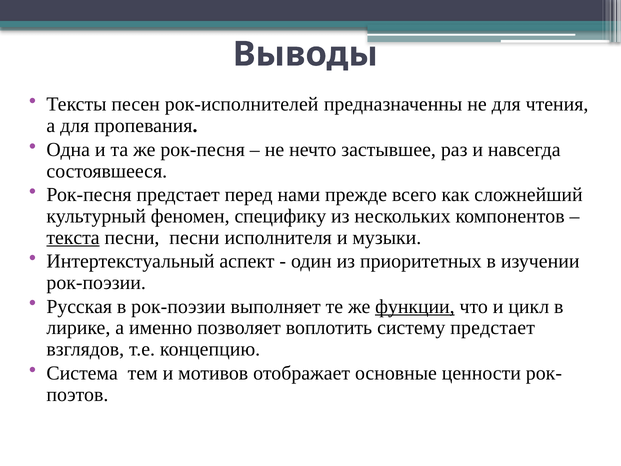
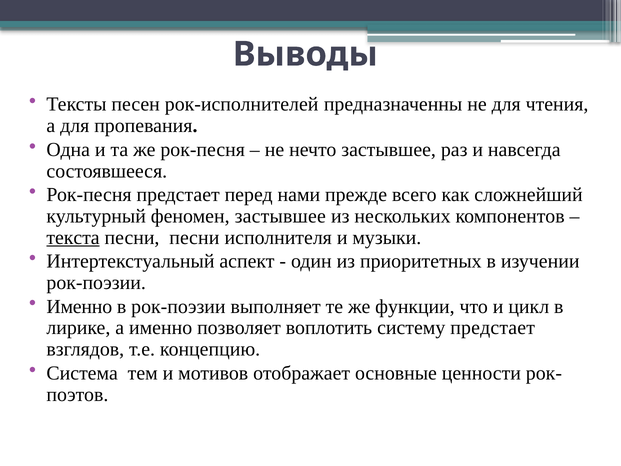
феномен специфику: специфику -> застывшее (280, 216)
Русская: Русская -> Именно (79, 306)
функции underline: present -> none (415, 306)
